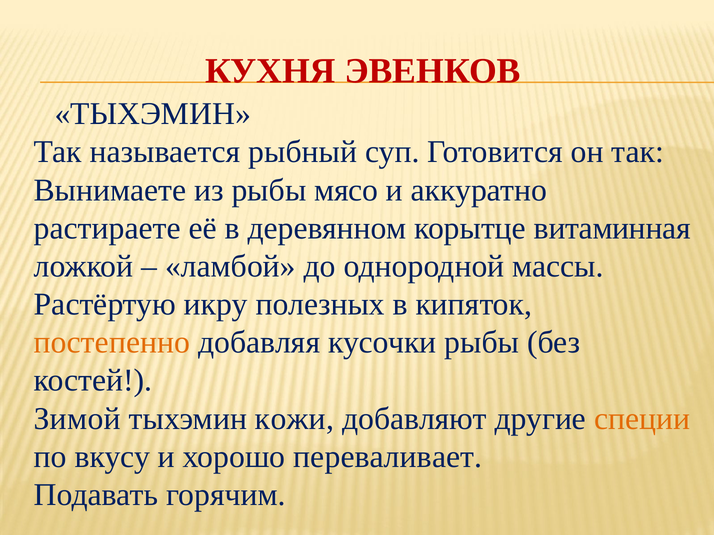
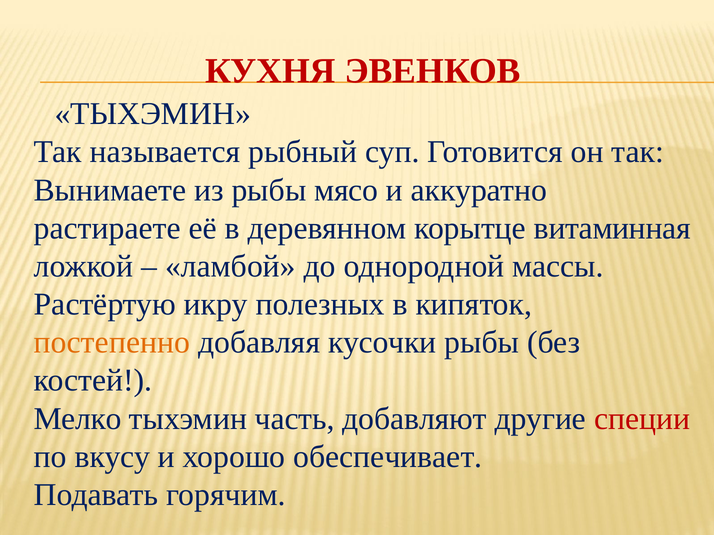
Зимой: Зимой -> Мелко (78, 419)
кожи: кожи -> часть (295, 419)
специи colour: orange -> red (642, 419)
переваливает: переваливает -> обеспечивает (388, 457)
